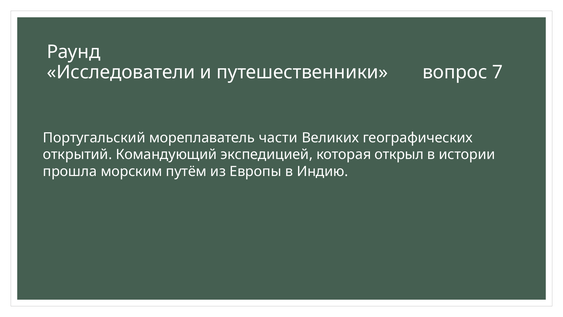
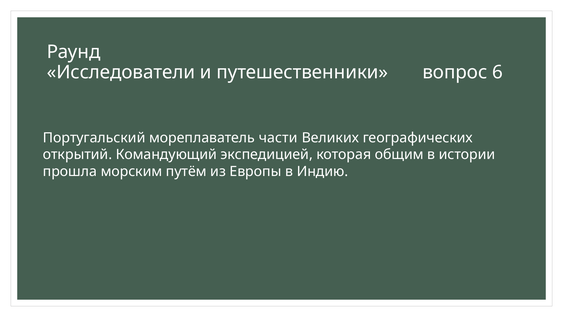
7: 7 -> 6 (498, 72)
открыл: открыл -> общим (399, 154)
